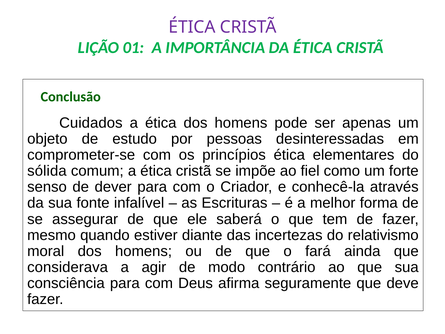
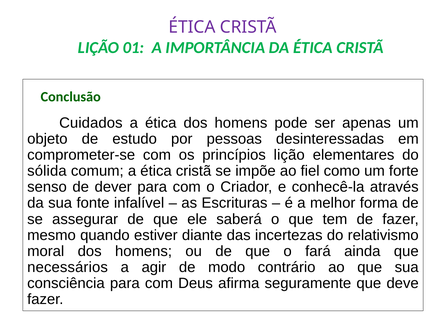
princípios ética: ética -> lição (289, 155)
considerava: considerava -> necessários (68, 267)
